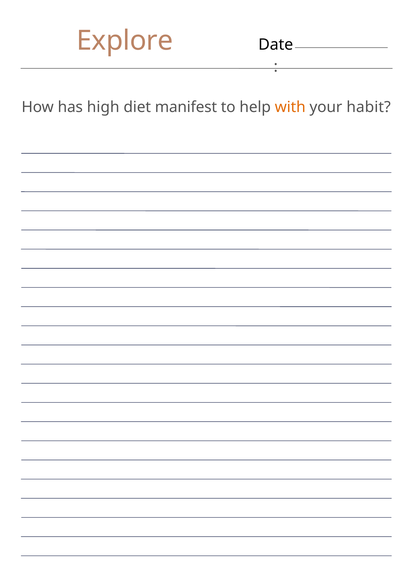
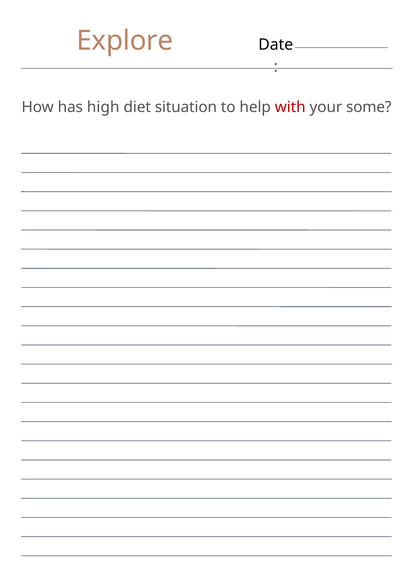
manifest: manifest -> situation (186, 107)
with colour: orange -> red (290, 107)
habit: habit -> some (369, 107)
